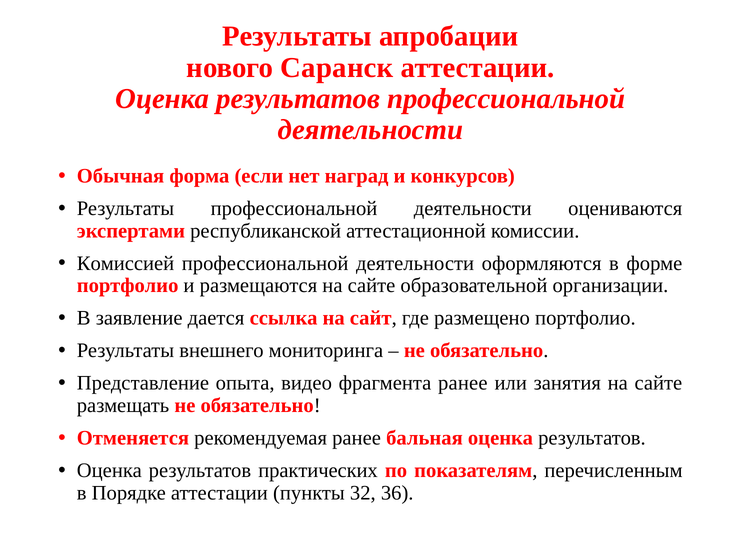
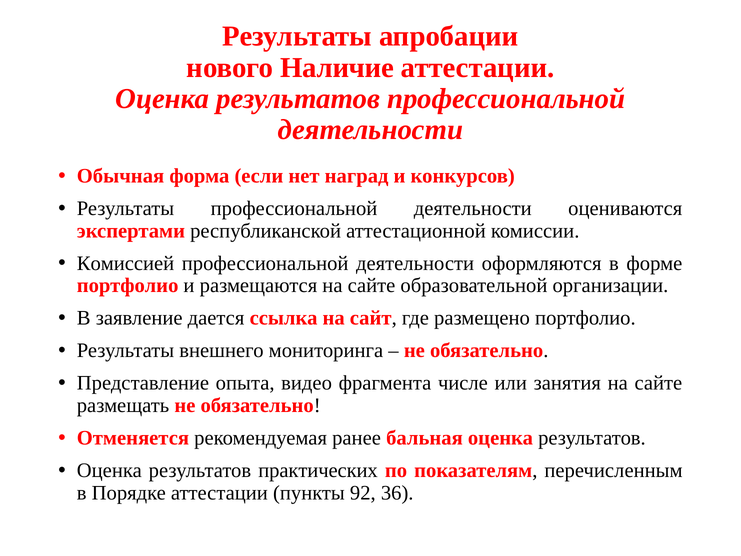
Саранск: Саранск -> Наличие (337, 68)
фрагмента ранее: ранее -> числе (463, 383)
32: 32 -> 92 (363, 493)
